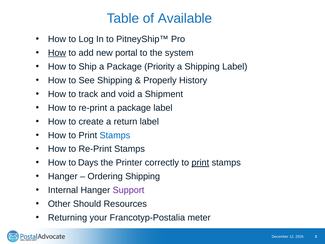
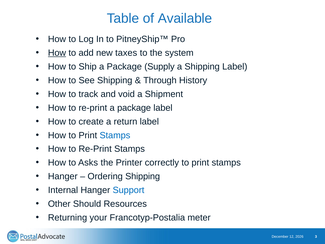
portal: portal -> taxes (126, 53)
Priority: Priority -> Supply (159, 67)
Properly: Properly -> Through (160, 80)
Days: Days -> Asks (88, 163)
print underline: present -> none (200, 163)
Support colour: purple -> blue (129, 190)
